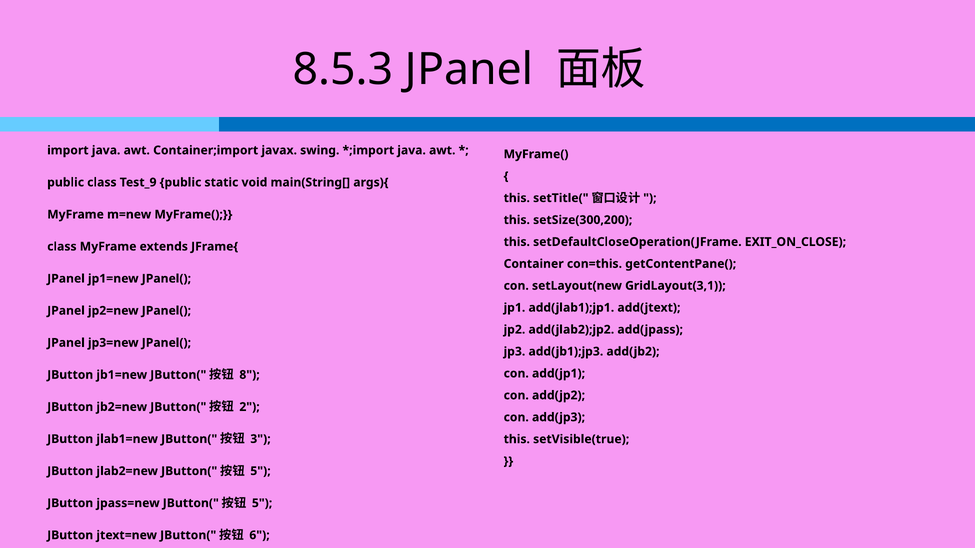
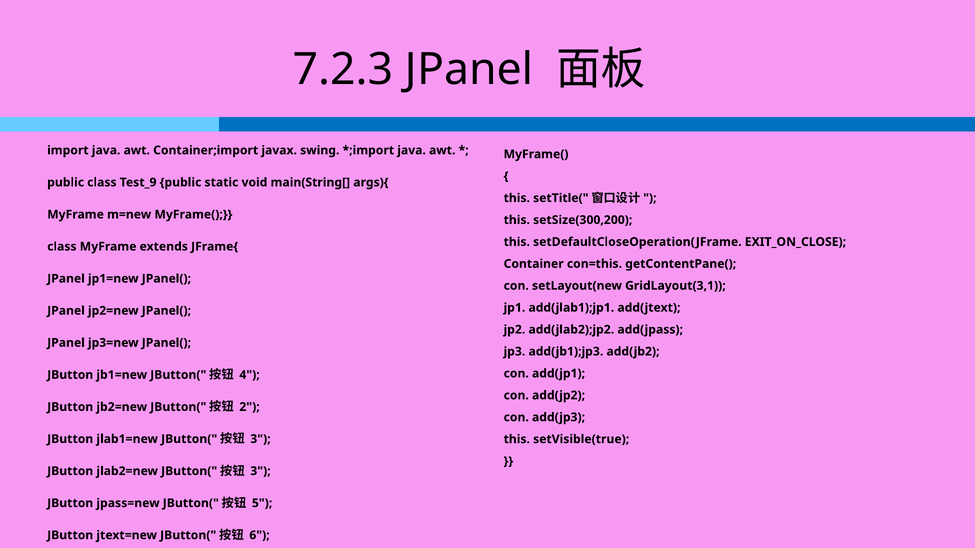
8.5.3: 8.5.3 -> 7.2.3 (343, 70)
8: 8 -> 4 (250, 375)
5: 5 -> 3 (261, 471)
